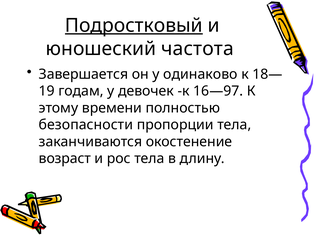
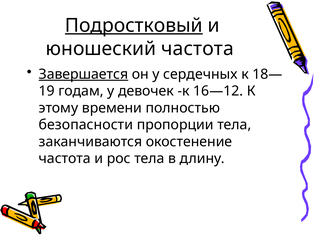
Завершается underline: none -> present (83, 74)
одинаково: одинаково -> сердечных (200, 74)
16—97: 16—97 -> 16—12 (218, 91)
возраст: возраст -> частота (65, 158)
